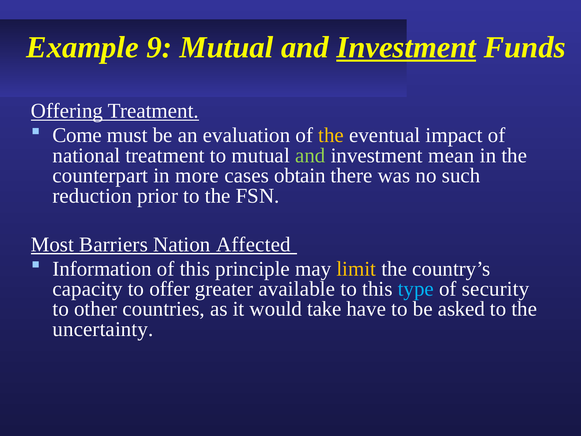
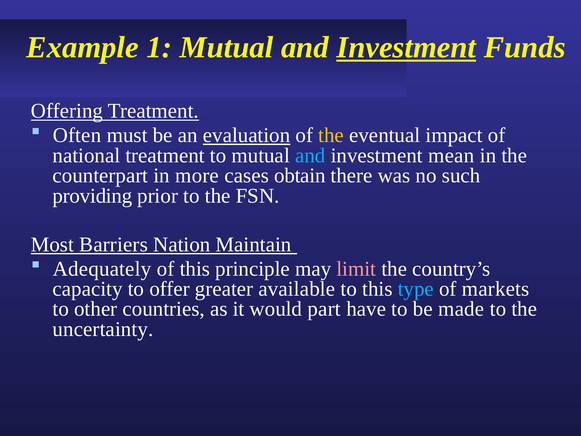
9: 9 -> 1 (159, 47)
Come: Come -> Often (77, 135)
evaluation underline: none -> present (247, 135)
and colour: light green -> light blue (310, 155)
reduction: reduction -> providing (92, 196)
Affected: Affected -> Maintain (253, 244)
Information: Information -> Adequately (102, 269)
limit colour: yellow -> pink (356, 269)
security: security -> markets (496, 289)
take: take -> part (324, 309)
asked: asked -> made (461, 309)
